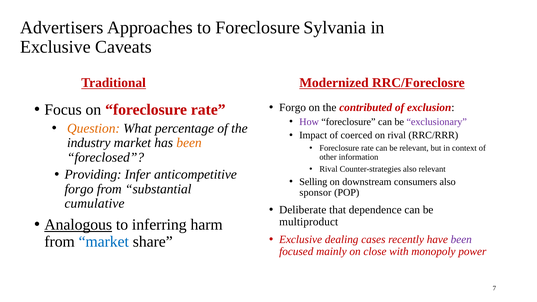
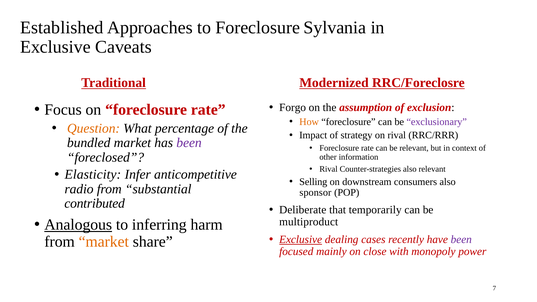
Advertisers: Advertisers -> Established (62, 27)
contributed: contributed -> assumption (366, 107)
How colour: purple -> orange (309, 122)
coerced: coerced -> strategy (357, 135)
industry: industry -> bundled (89, 143)
been colour: orange -> purple (189, 143)
Providing: Providing -> Elasticity (93, 175)
forgo: forgo -> radio (79, 189)
cumulative: cumulative -> contributed (95, 204)
dependence: dependence -> temporarily (375, 210)
Exclusive underline: none -> present (301, 240)
market colour: blue -> orange (104, 242)
